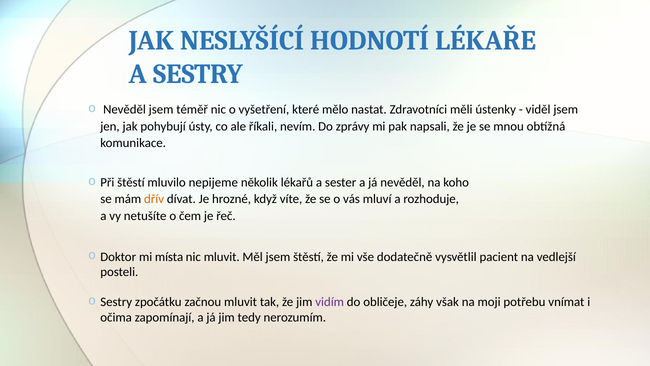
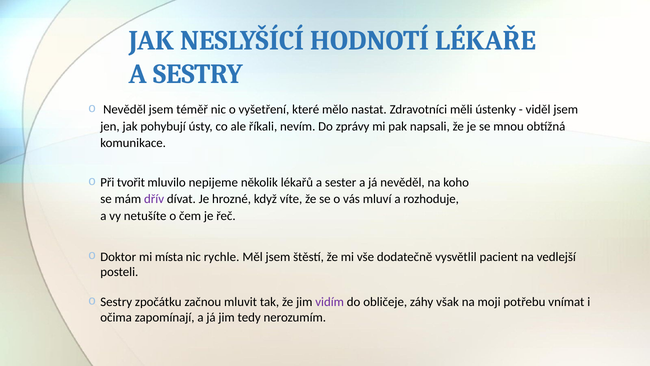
Při štěstí: štěstí -> tvořit (131, 182)
dřív colour: orange -> purple (154, 199)
nic mluvit: mluvit -> rychle (222, 257)
